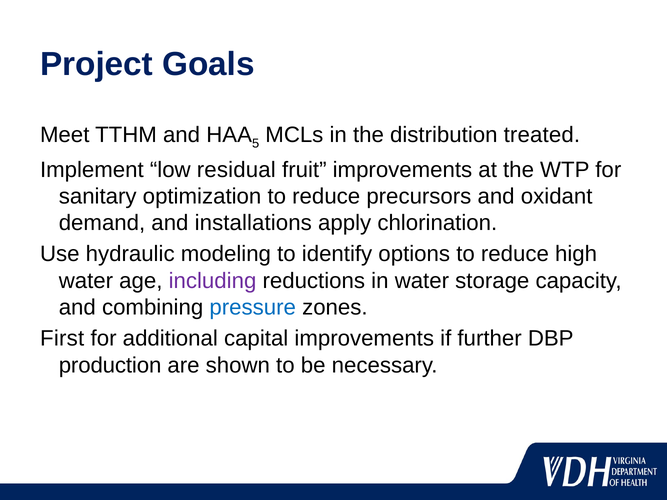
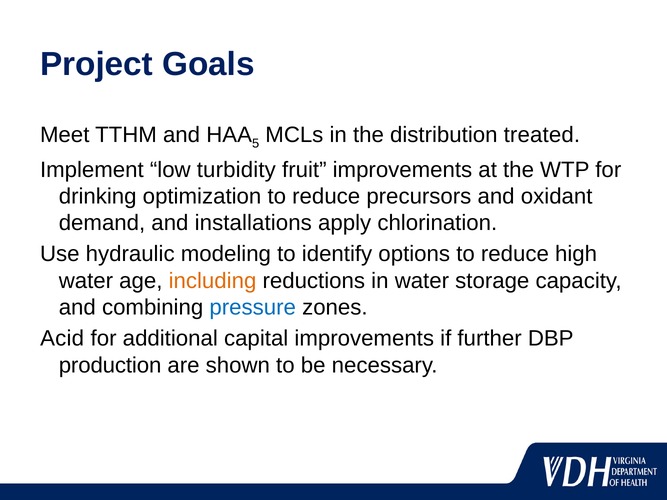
residual: residual -> turbidity (236, 170)
sanitary: sanitary -> drinking (98, 196)
including colour: purple -> orange (213, 281)
First: First -> Acid (62, 339)
